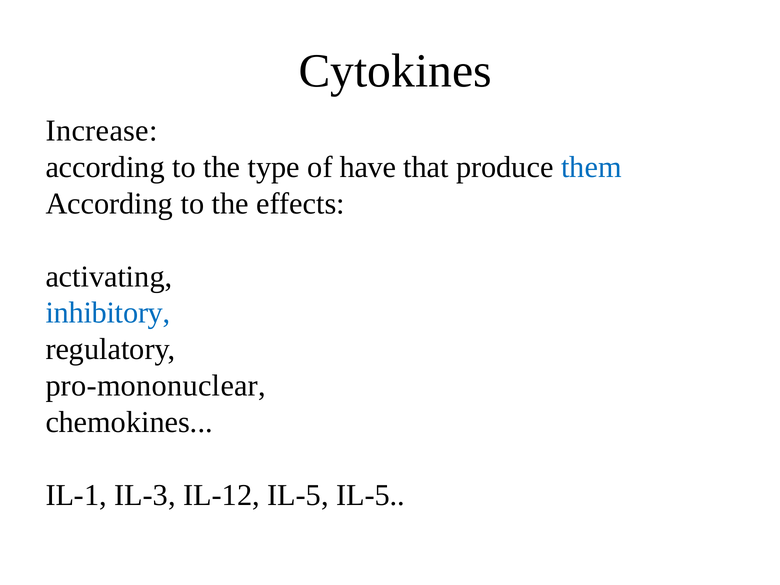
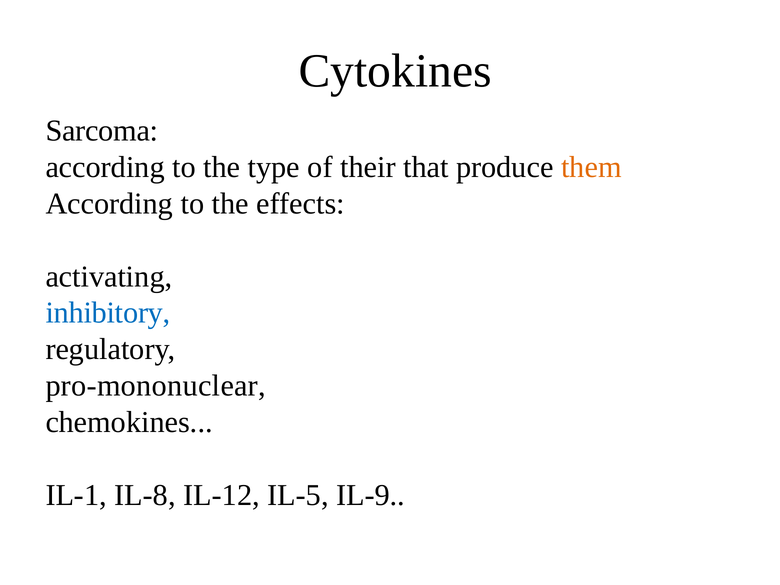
Increase: Increase -> Sarcoma (102, 131)
have: have -> their (368, 167)
them colour: blue -> orange (591, 167)
IL-3: IL-3 -> IL-8 (145, 495)
IL-5 IL-5: IL-5 -> IL-9 (371, 495)
